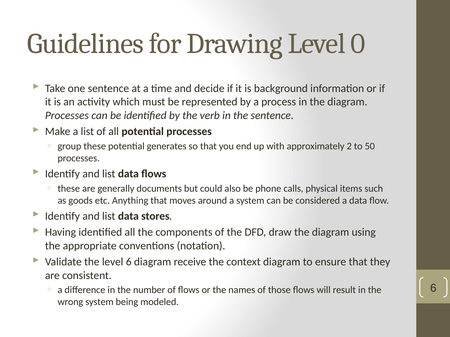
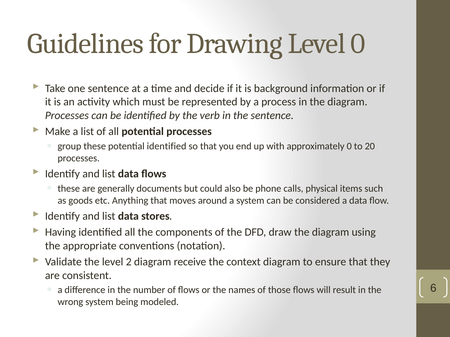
potential generates: generates -> identified (167, 146)
approximately 2: 2 -> 0 (349, 146)
50: 50 -> 20 (370, 146)
level 6: 6 -> 2 (129, 262)
